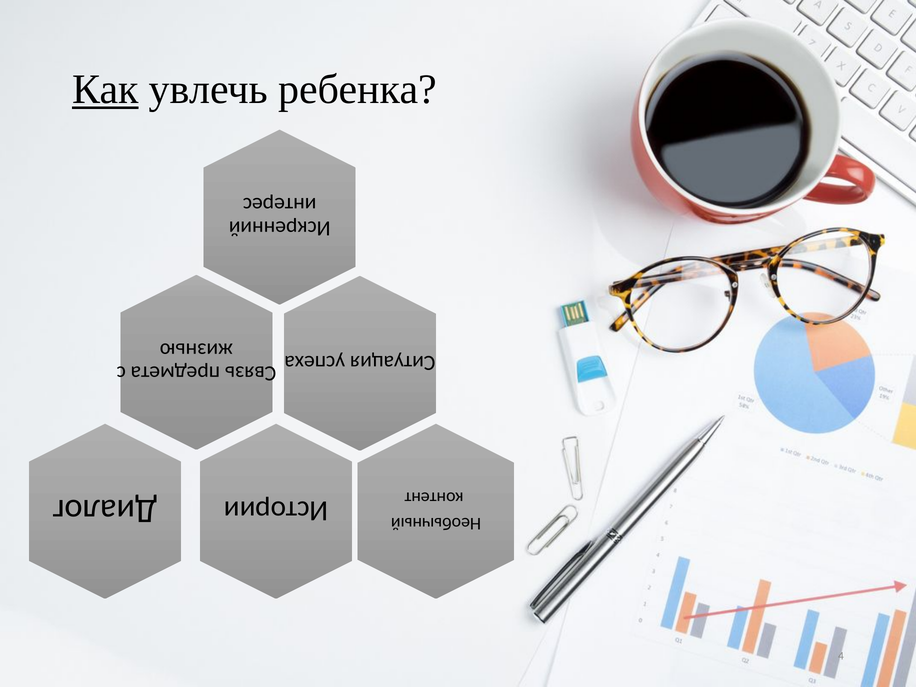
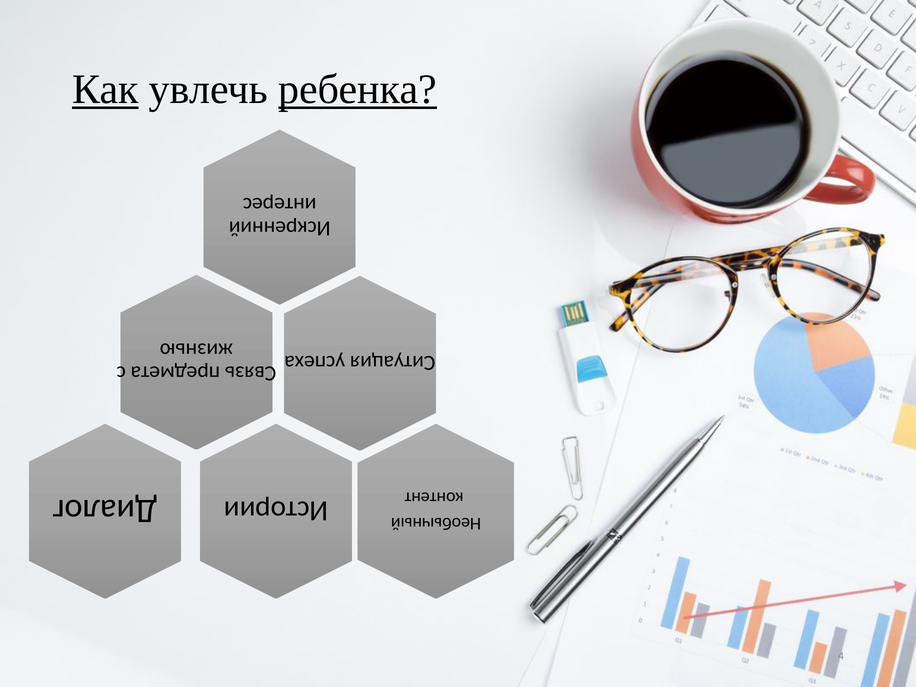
ребенка underline: none -> present (358, 90)
